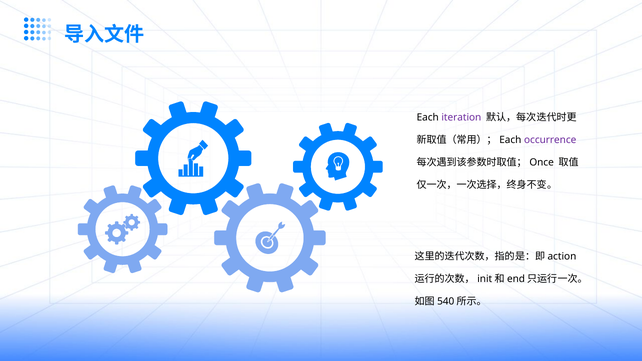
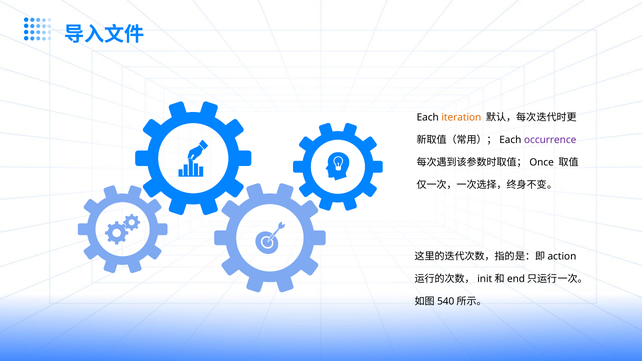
iteration colour: purple -> orange (461, 118)
